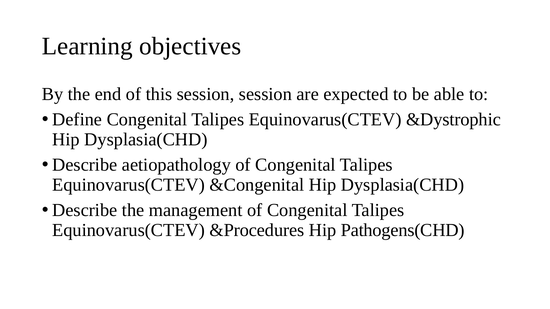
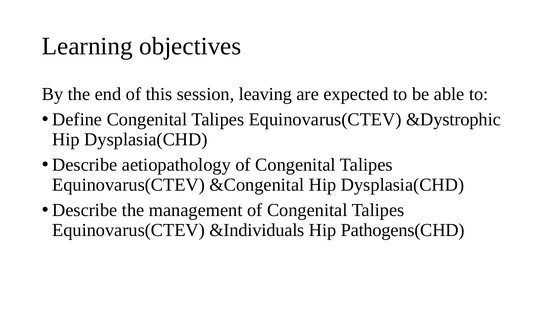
session session: session -> leaving (266, 94)
&Procedures: &Procedures -> &Individuals (257, 230)
